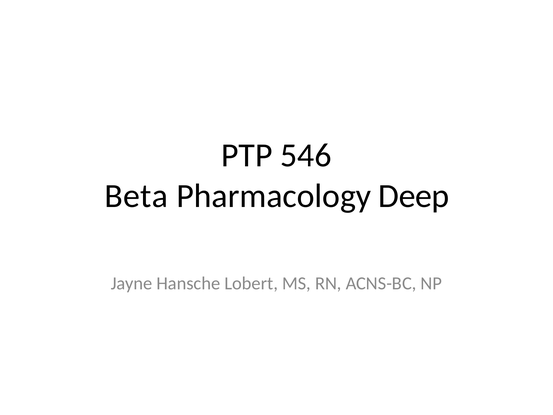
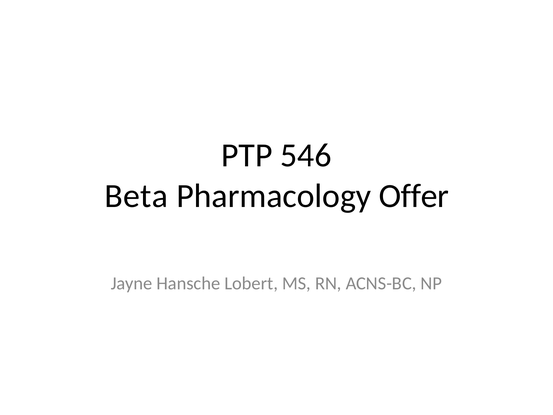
Deep: Deep -> Offer (414, 196)
